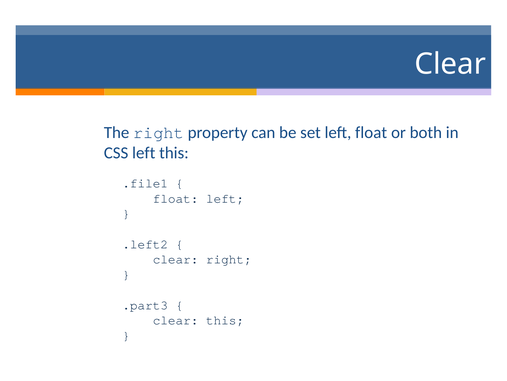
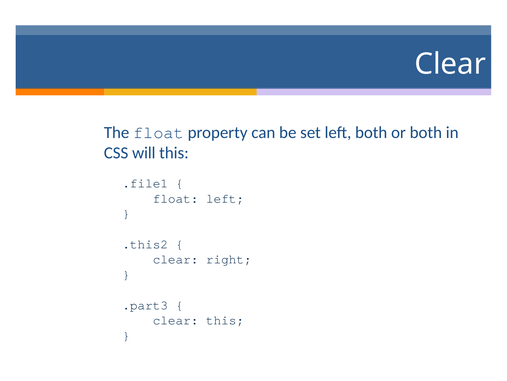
The right: right -> float (159, 132)
left float: float -> both (371, 132)
CSS left: left -> will (144, 152)
.left2: .left2 -> .this2 (145, 244)
